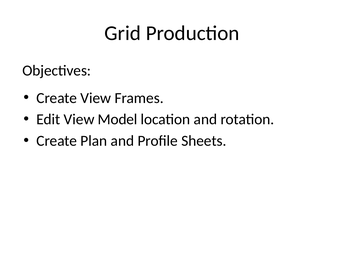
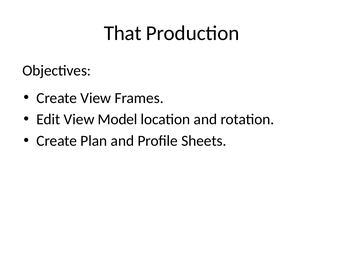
Grid: Grid -> That (123, 33)
